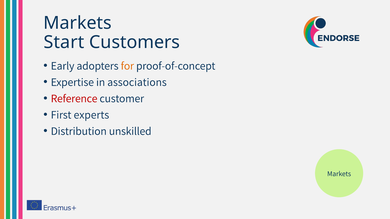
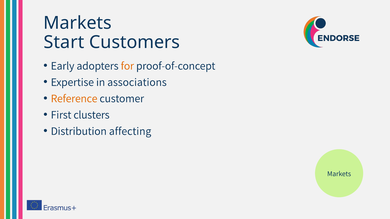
Reference colour: red -> orange (74, 99)
experts: experts -> clusters (92, 115)
unskilled: unskilled -> affecting (130, 131)
